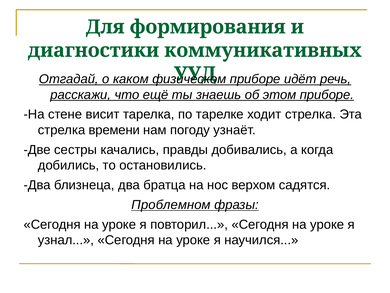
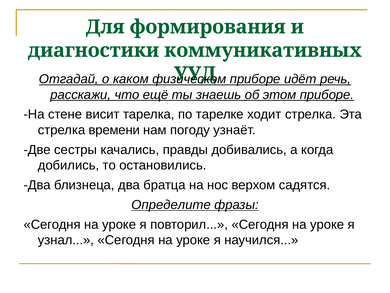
Проблемном: Проблемном -> Определите (171, 204)
